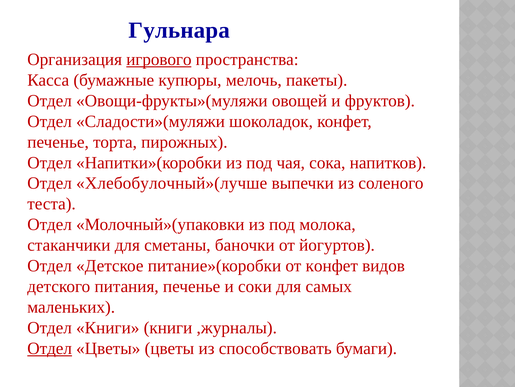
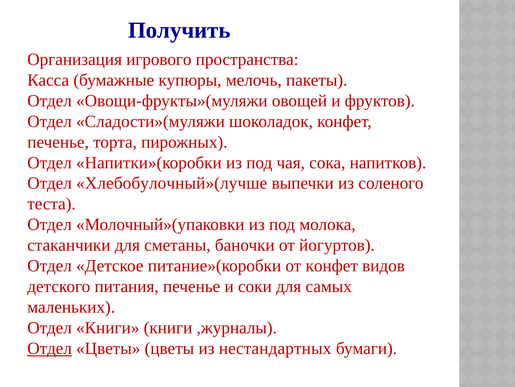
Гульнара: Гульнара -> Получить (179, 30)
игрового underline: present -> none (159, 59)
способствовать: способствовать -> нестандартных (275, 348)
